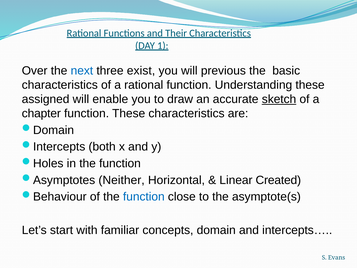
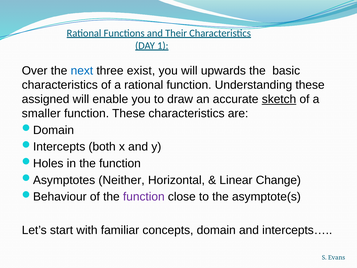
previous: previous -> upwards (223, 71)
chapter: chapter -> smaller (41, 113)
Created: Created -> Change (278, 180)
function colour: blue -> purple (144, 197)
